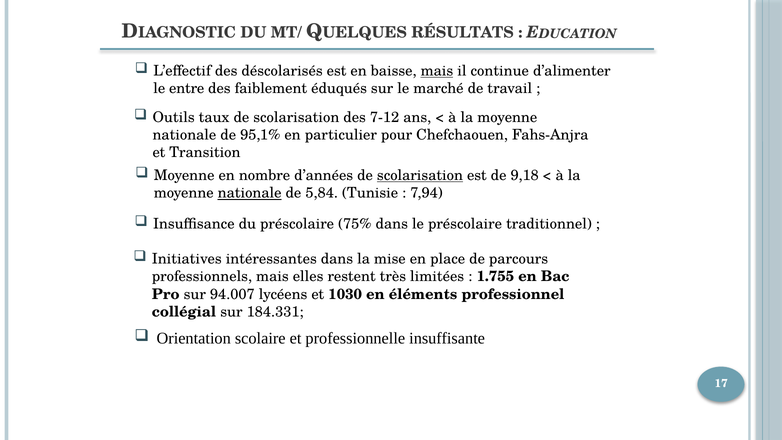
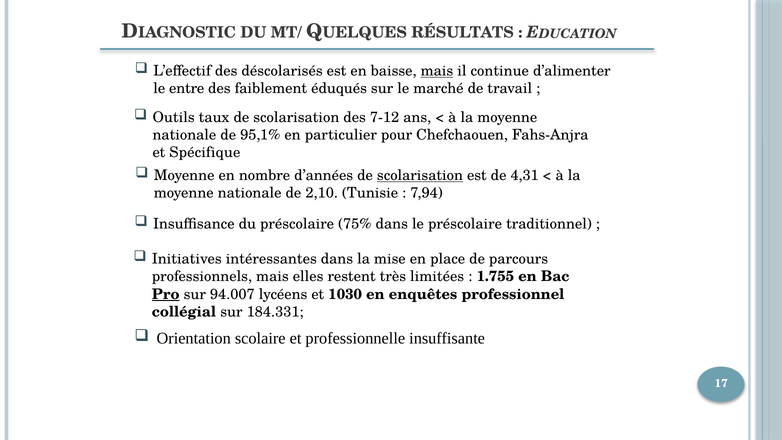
Transition: Transition -> Spécifique (205, 152)
9,18: 9,18 -> 4,31 (525, 175)
nationale underline: present -> none (250, 193)
5,84: 5,84 -> 2,10 (322, 193)
Pro underline: none -> present (166, 294)
éléments: éléments -> enquêtes (423, 294)
